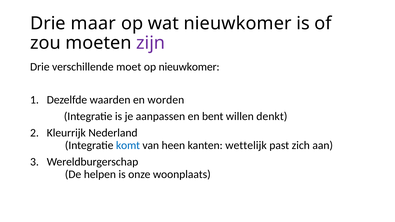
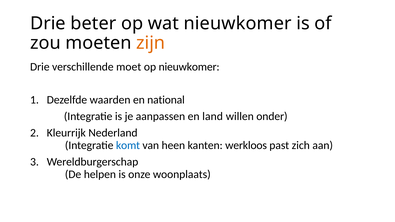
maar: maar -> beter (93, 23)
zijn colour: purple -> orange (151, 43)
worden: worden -> national (166, 100)
bent: bent -> land (213, 116)
denkt: denkt -> onder (272, 116)
wettelijk: wettelijk -> werkloos (246, 145)
